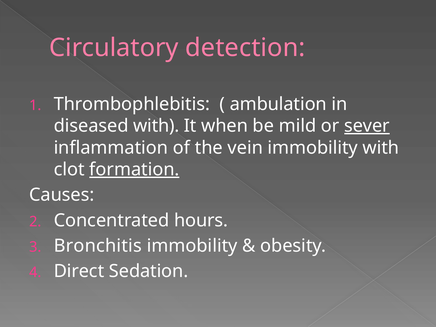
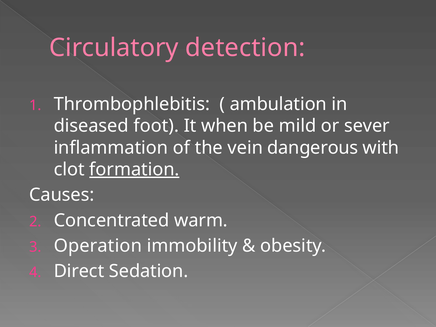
diseased with: with -> foot (156, 126)
sever underline: present -> none (367, 126)
vein immobility: immobility -> dangerous (313, 148)
hours: hours -> warm (201, 220)
Bronchitis: Bronchitis -> Operation (98, 246)
